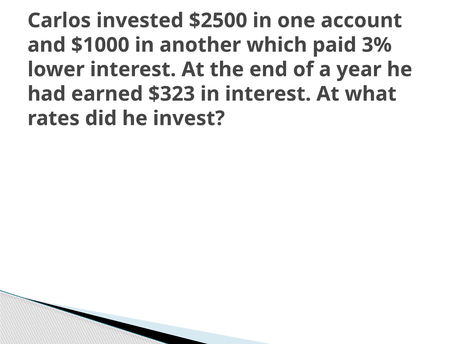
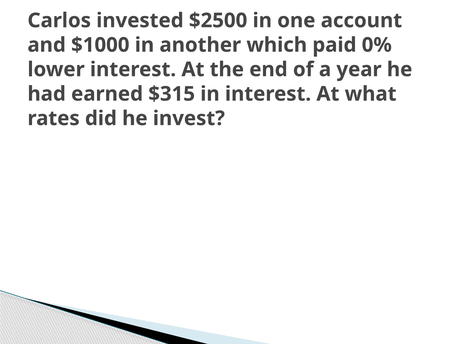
3%: 3% -> 0% (377, 45)
$323: $323 -> $315 (172, 94)
